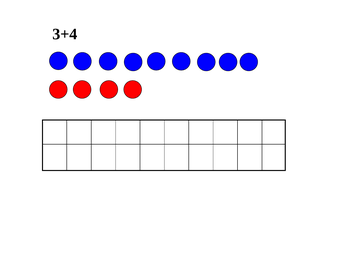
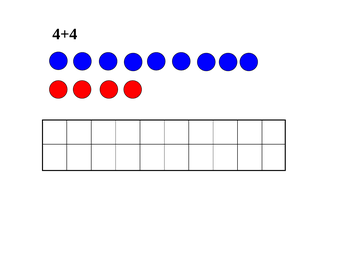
3+4: 3+4 -> 4+4 (65, 34)
